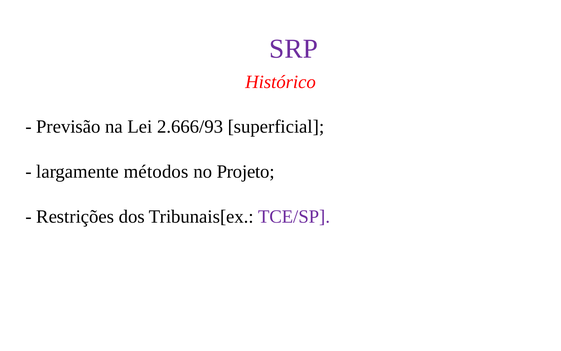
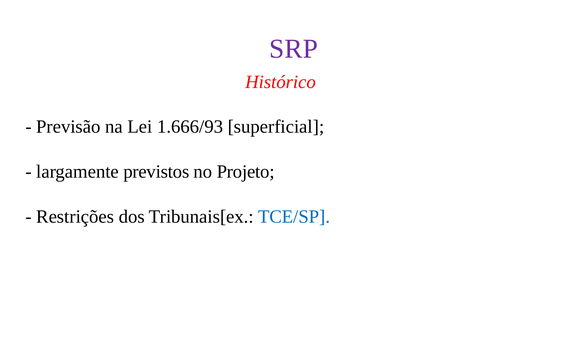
2.666/93: 2.666/93 -> 1.666/93 (190, 127)
métodos: métodos -> previstos (156, 172)
TCE/SP colour: purple -> blue (294, 216)
